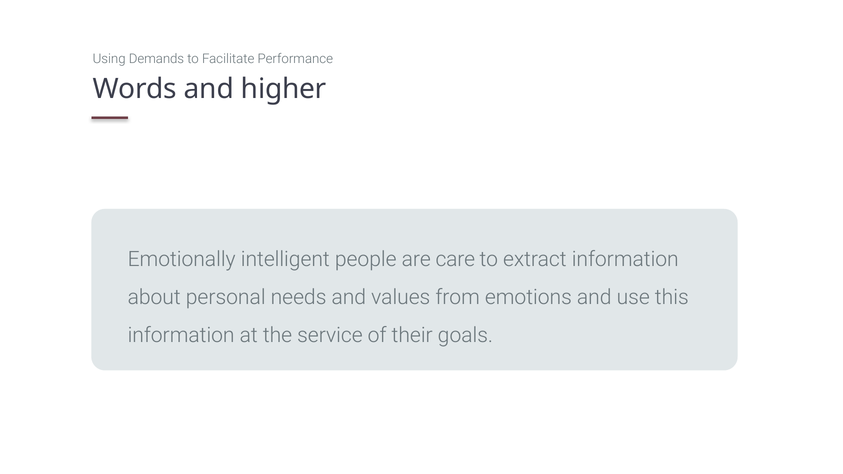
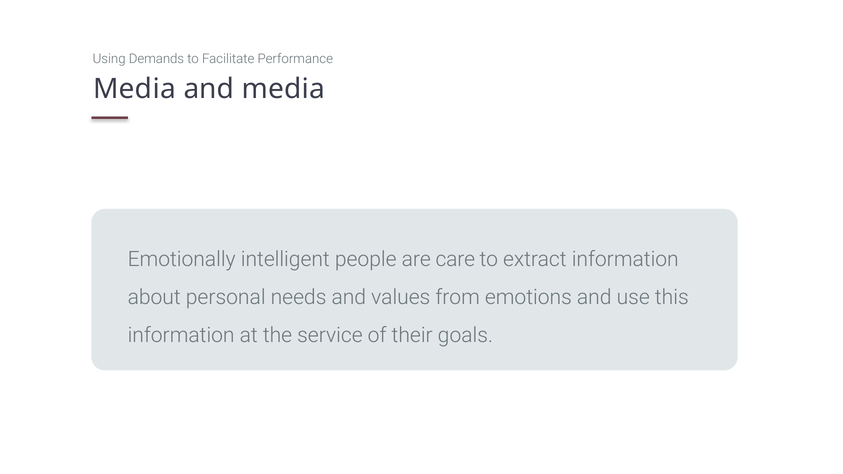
Words: Words -> Media (134, 89)
and higher: higher -> media (283, 89)
